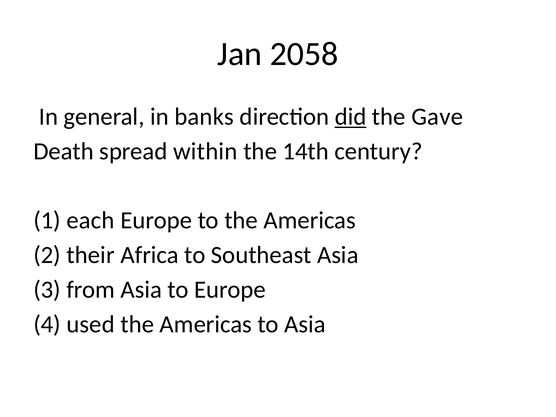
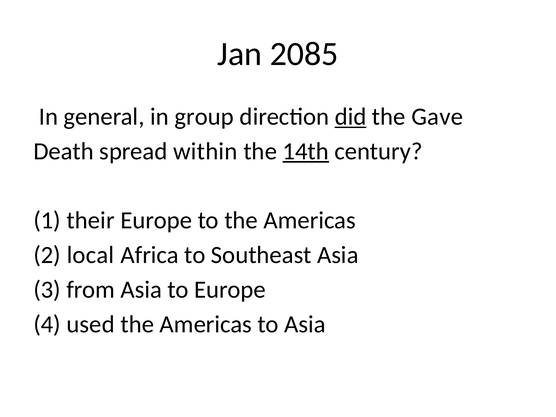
2058: 2058 -> 2085 (304, 54)
banks: banks -> group (204, 117)
14th underline: none -> present (306, 151)
each: each -> their (91, 220)
their: their -> local (90, 255)
